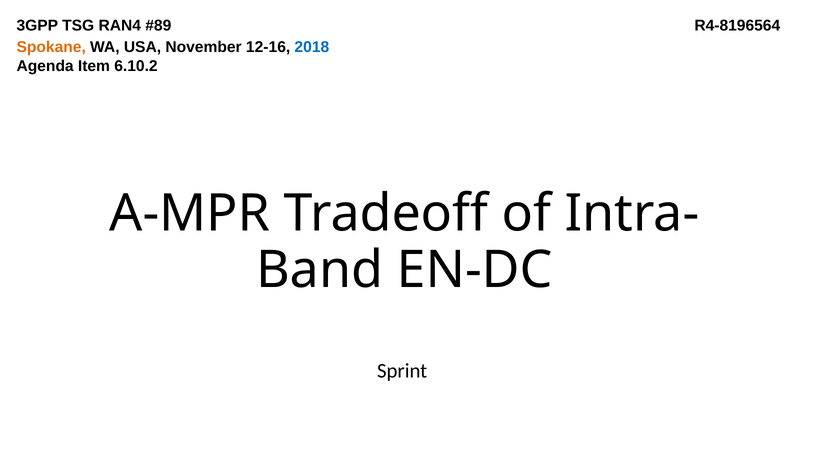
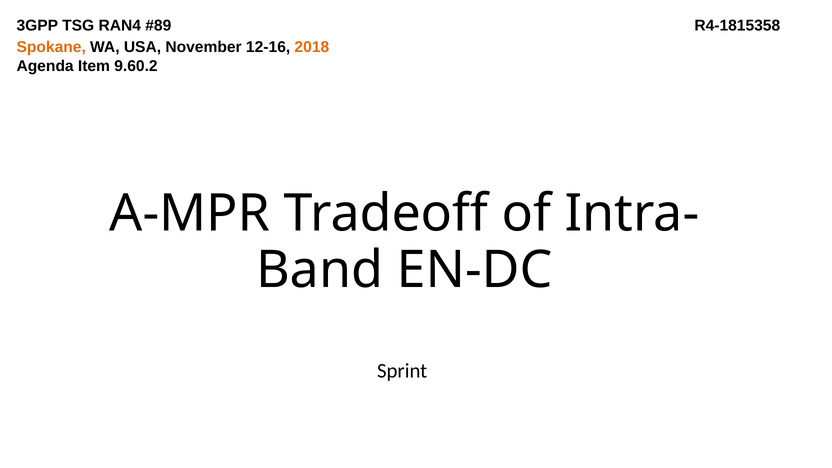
R4-8196564: R4-8196564 -> R4-1815358 (737, 26)
2018 colour: blue -> orange (312, 47)
6.10.2: 6.10.2 -> 9.60.2 (136, 66)
